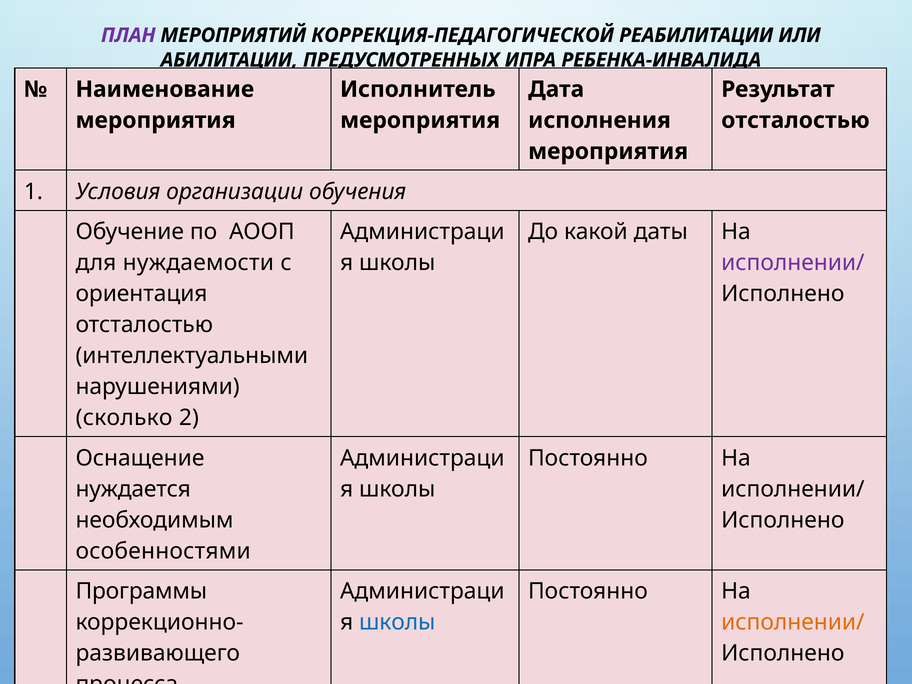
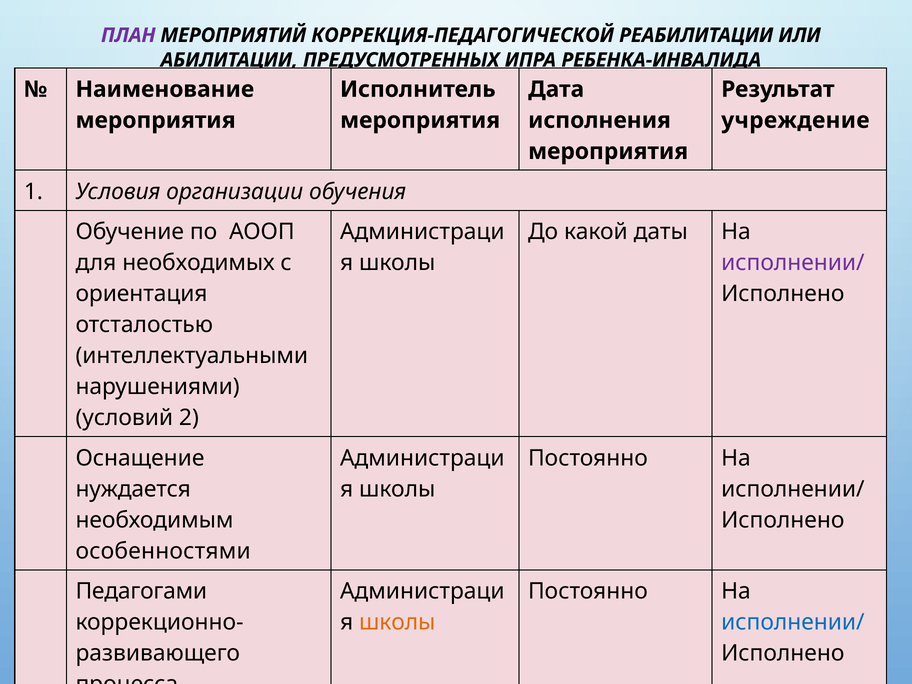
отсталостью: отсталостью -> учреждение (795, 120)
нуждаемости: нуждаемости -> необходимых (199, 263)
сколько: сколько -> условий (124, 418)
Программы: Программы -> Педагогами (141, 591)
школы colour: blue -> orange (397, 622)
исполнении/ colour: orange -> blue (793, 622)
